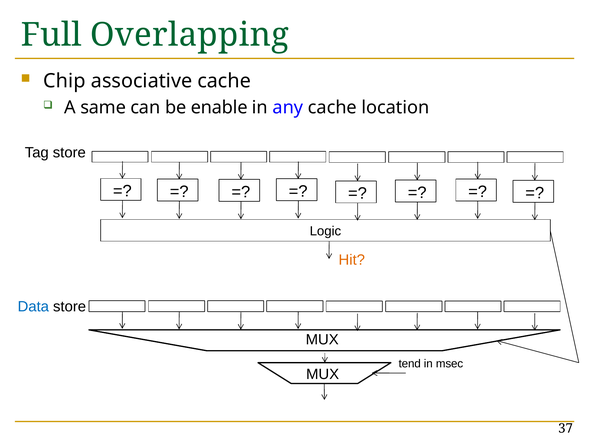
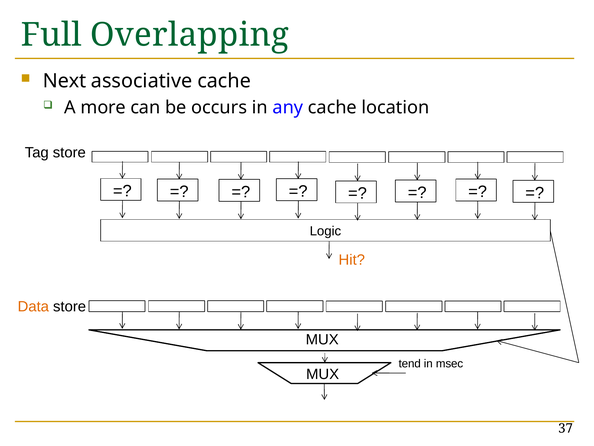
Chip: Chip -> Next (65, 81)
same: same -> more (103, 107)
enable: enable -> occurs (219, 107)
Data colour: blue -> orange (33, 306)
